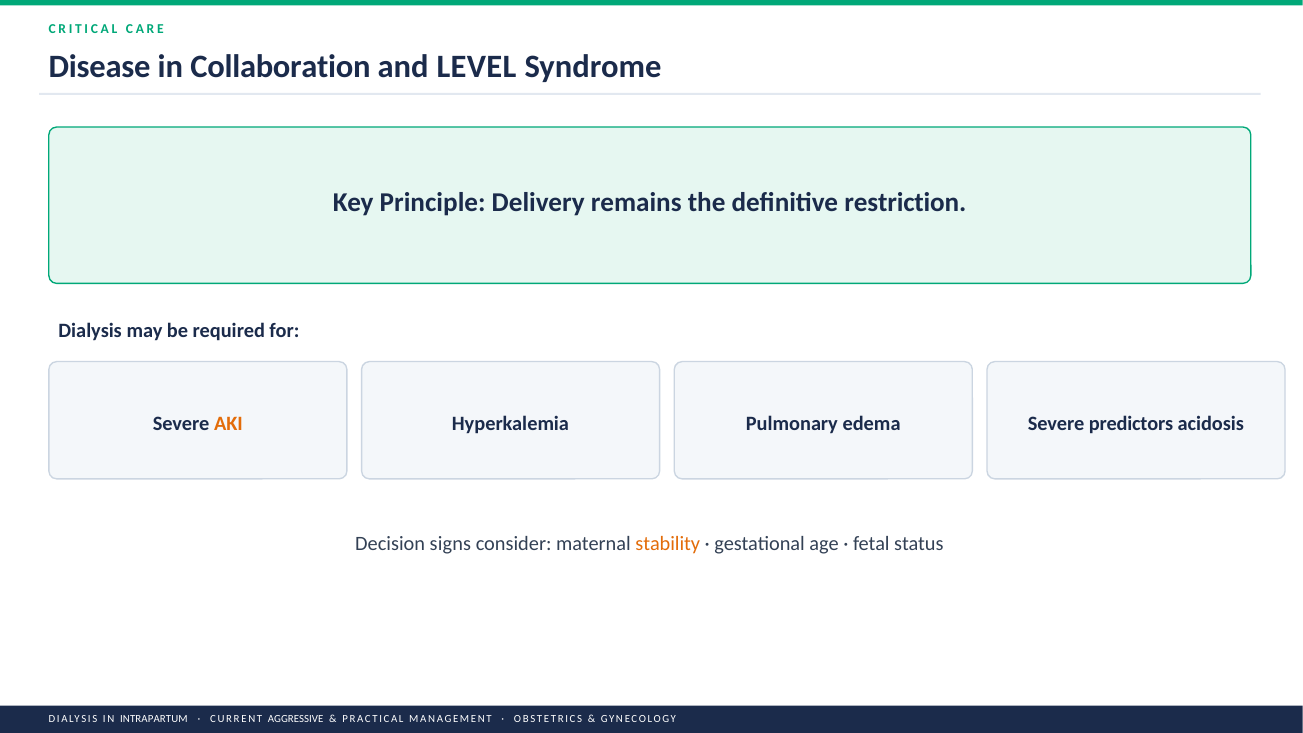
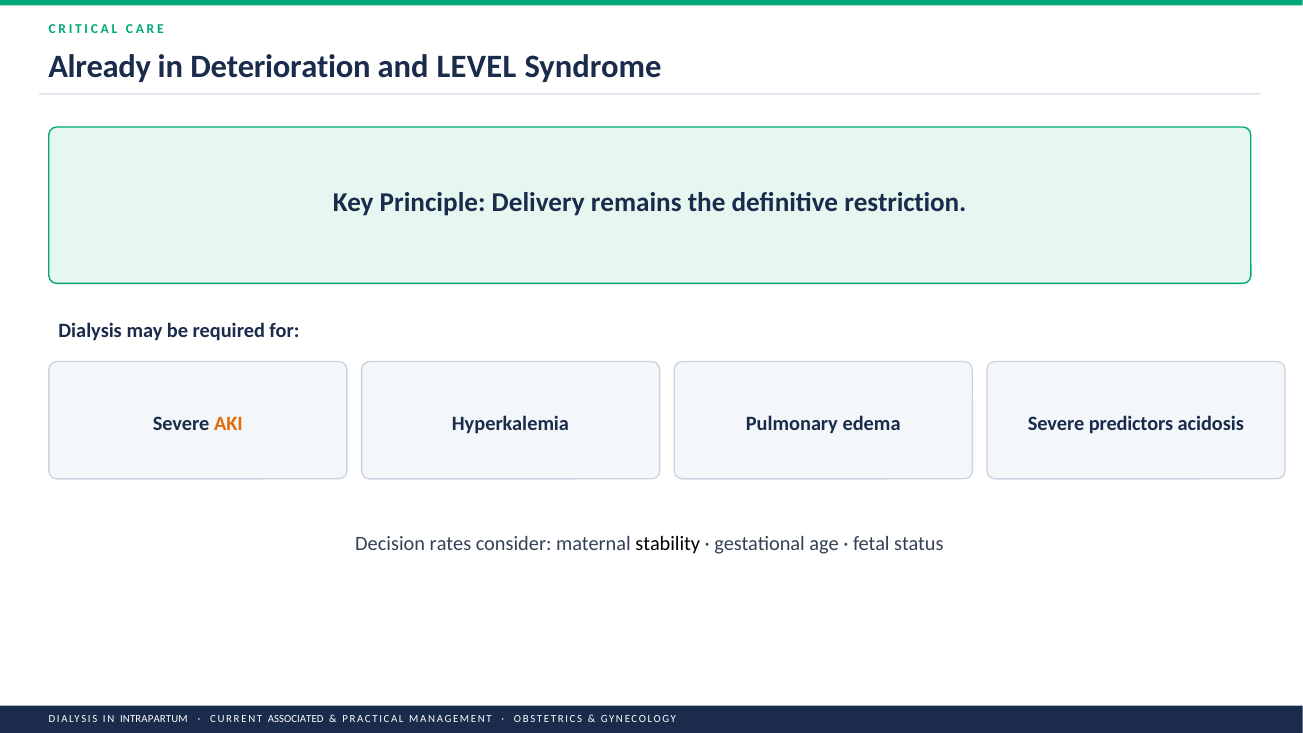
Disease: Disease -> Already (100, 66)
Collaboration: Collaboration -> Deterioration (281, 66)
signs: signs -> rates (450, 544)
stability colour: orange -> black (668, 544)
AGGRESSIVE: AGGRESSIVE -> ASSOCIATED (296, 719)
